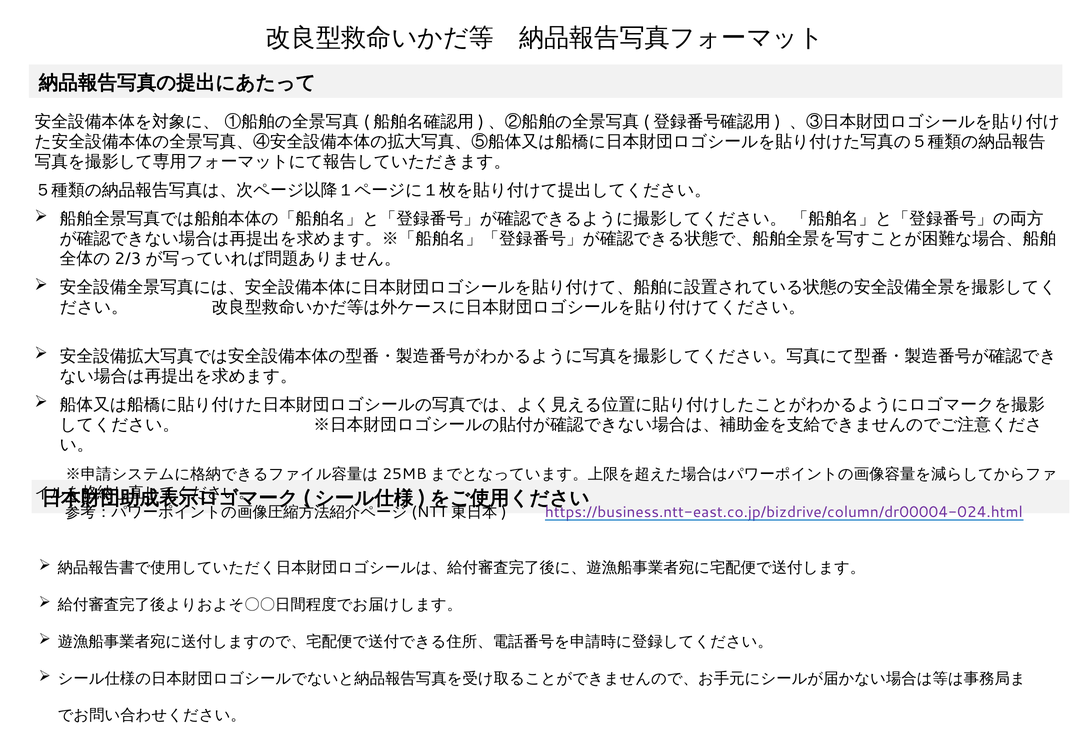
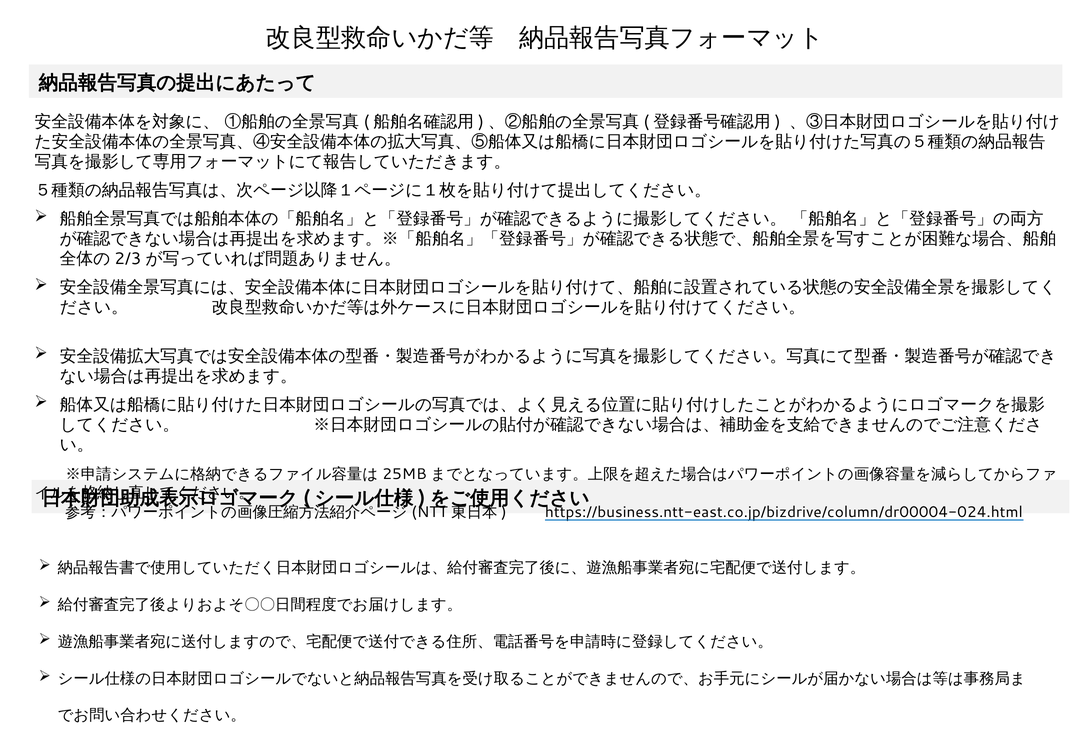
https://business.ntt-east.co.jp/bizdrive/column/dr00004-024.html colour: purple -> black (784, 513)
